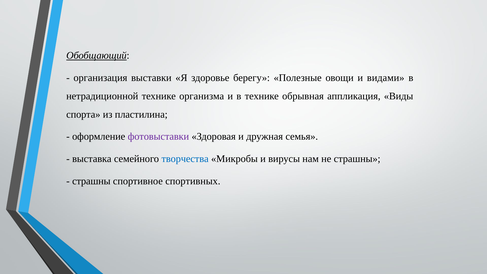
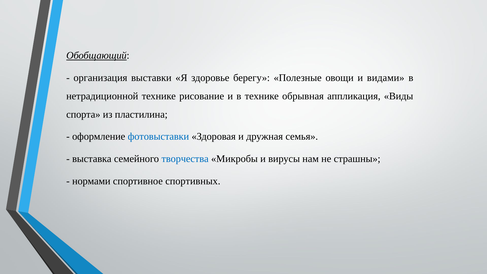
организма: организма -> рисование (202, 96)
фотовыставки colour: purple -> blue (158, 137)
страшны: страшны -> нормами (91, 181)
